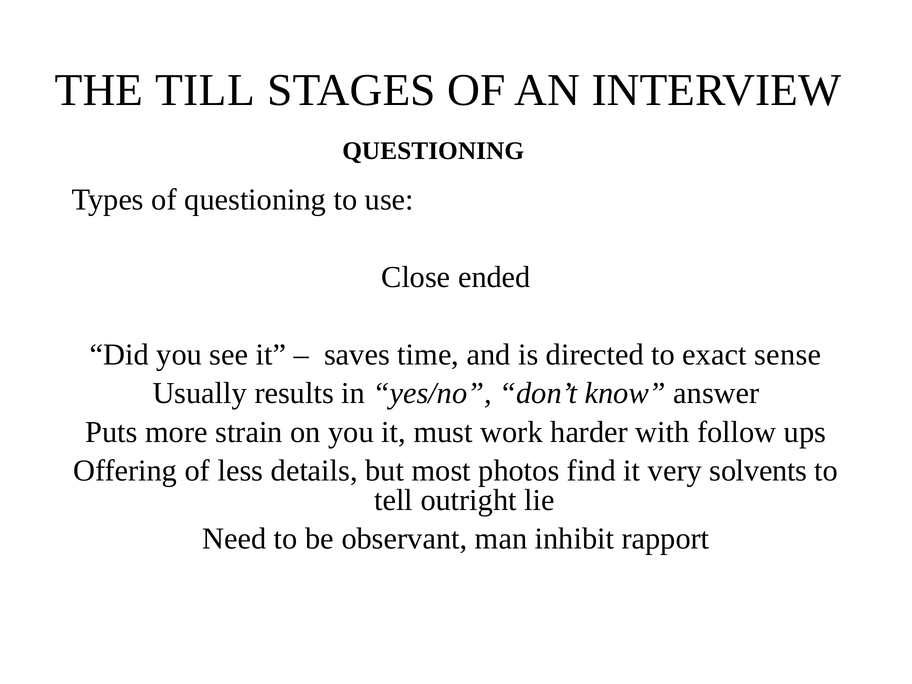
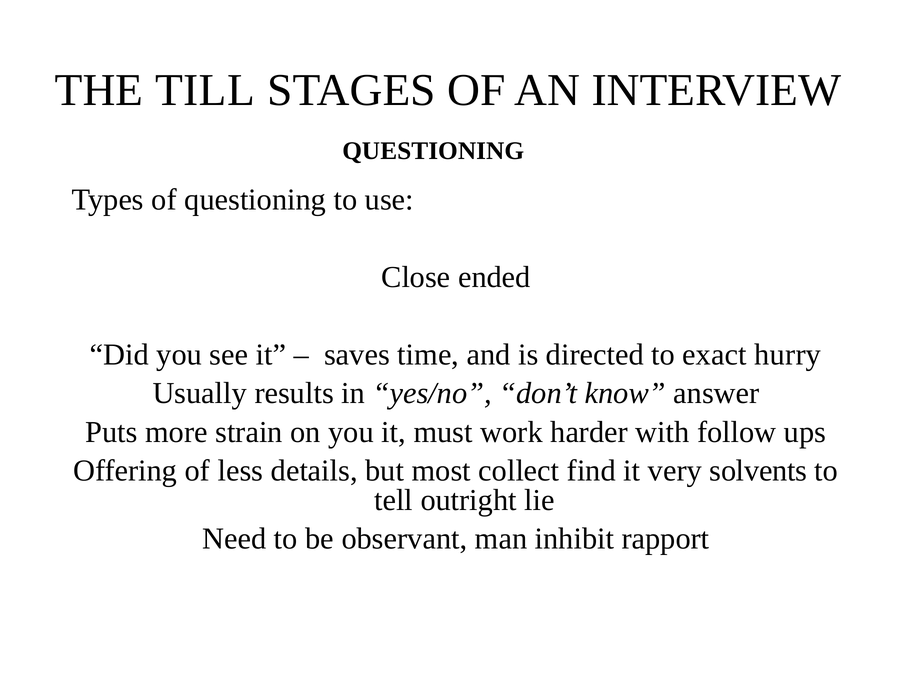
sense: sense -> hurry (788, 355)
photos: photos -> collect (519, 471)
